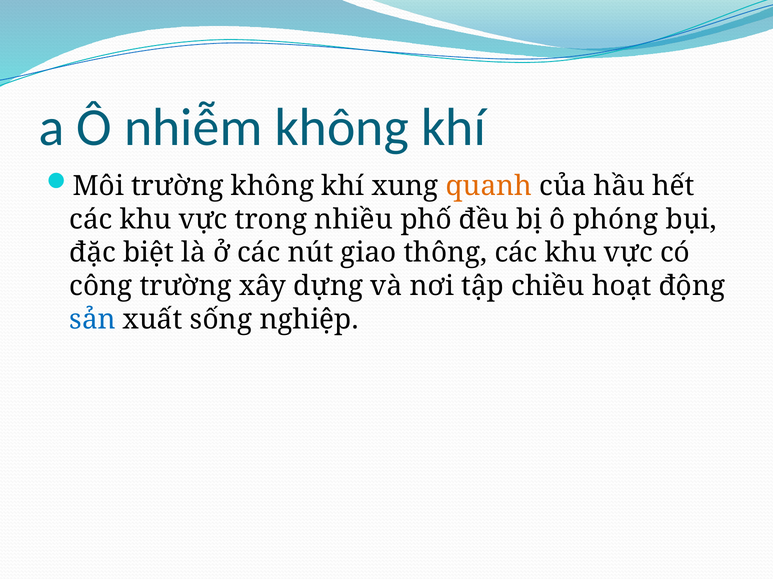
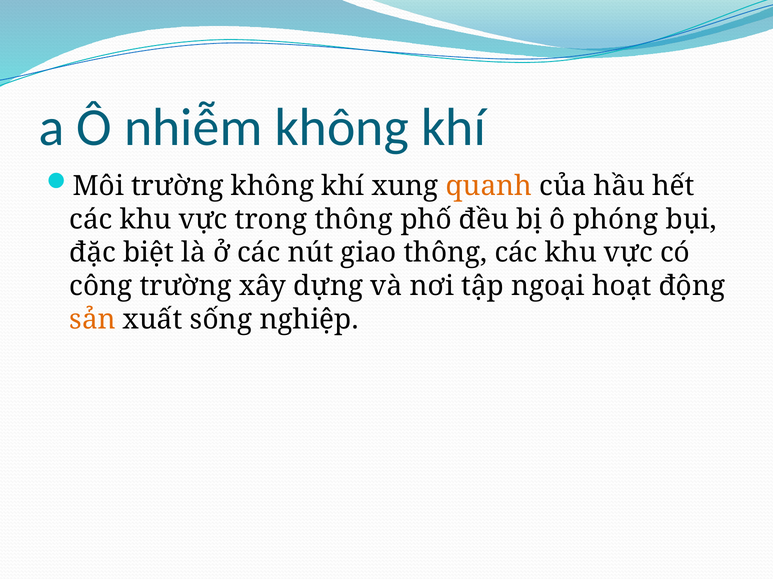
trong nhiều: nhiều -> thông (354, 220)
chiều: chiều -> ngoại (548, 287)
sản colour: blue -> orange (93, 320)
